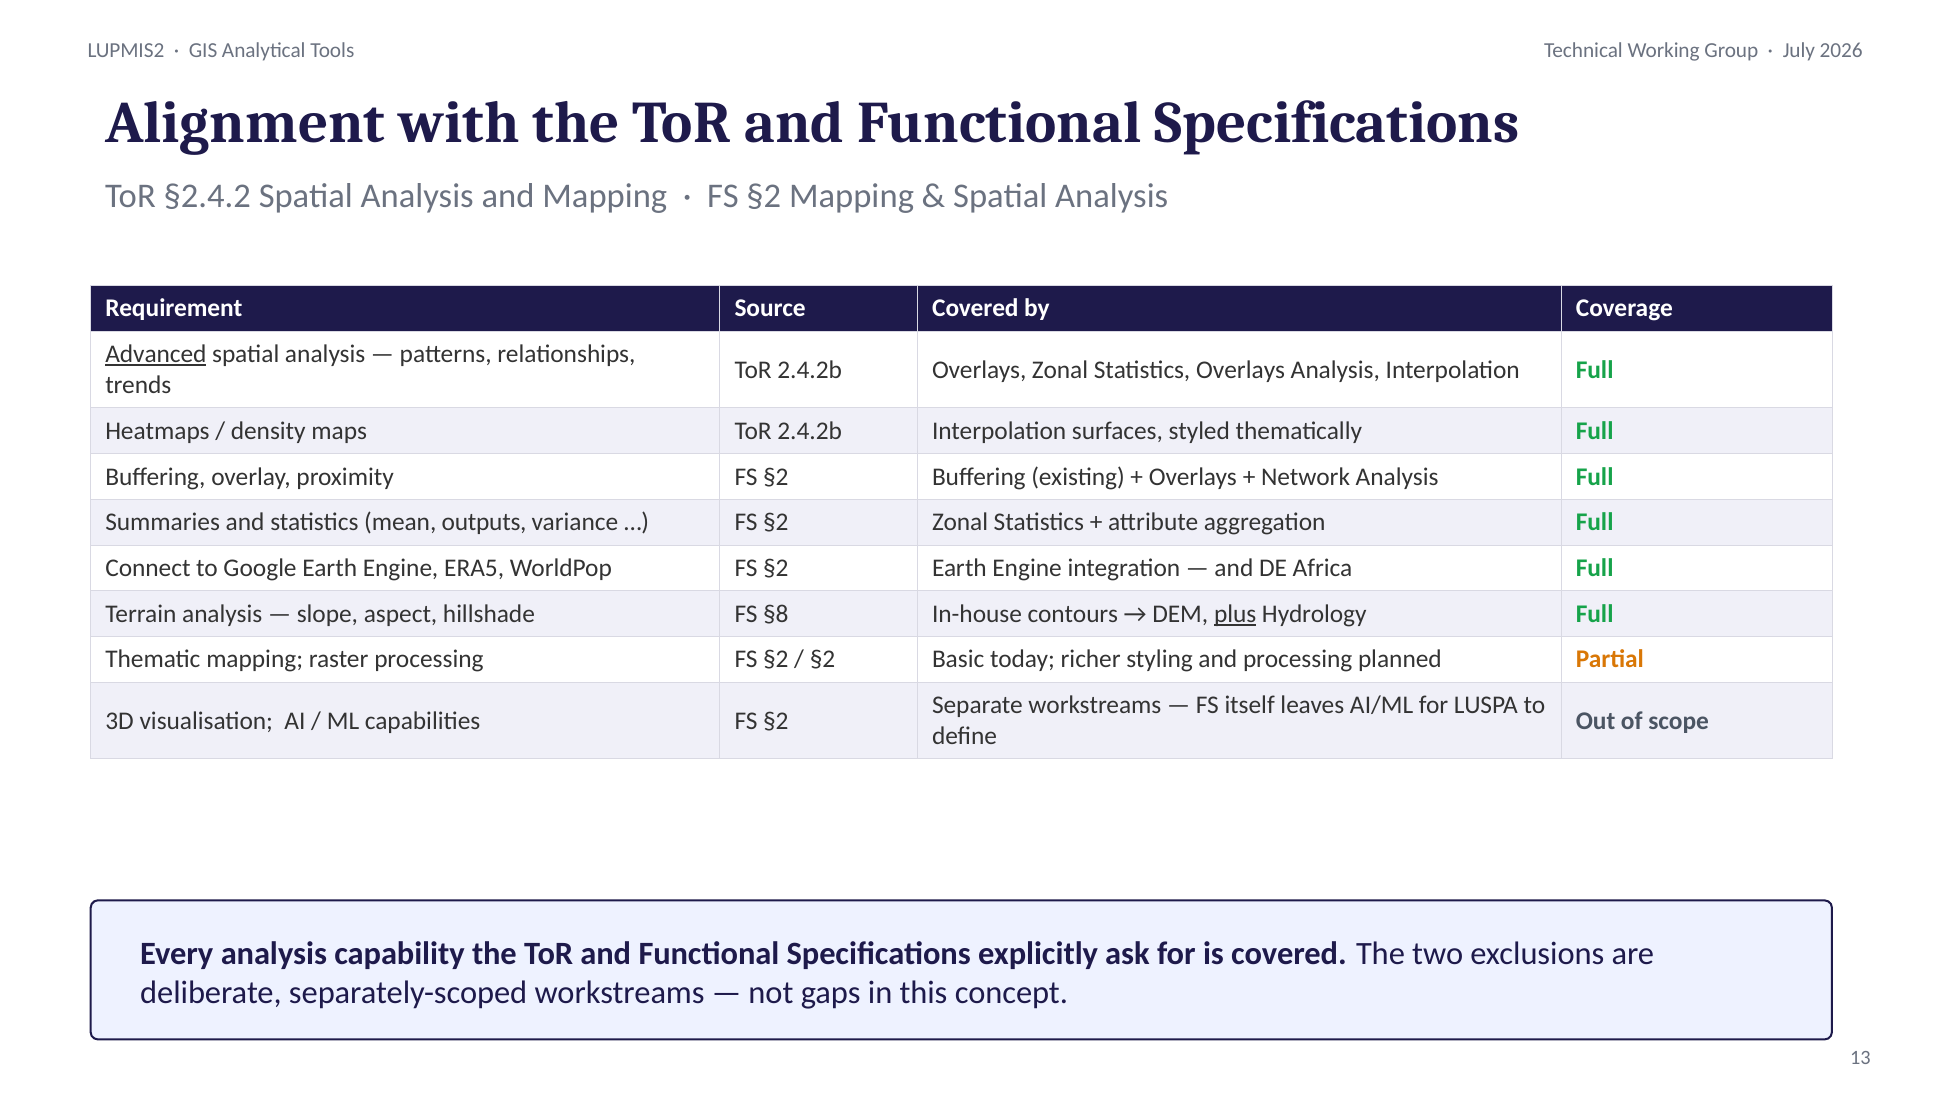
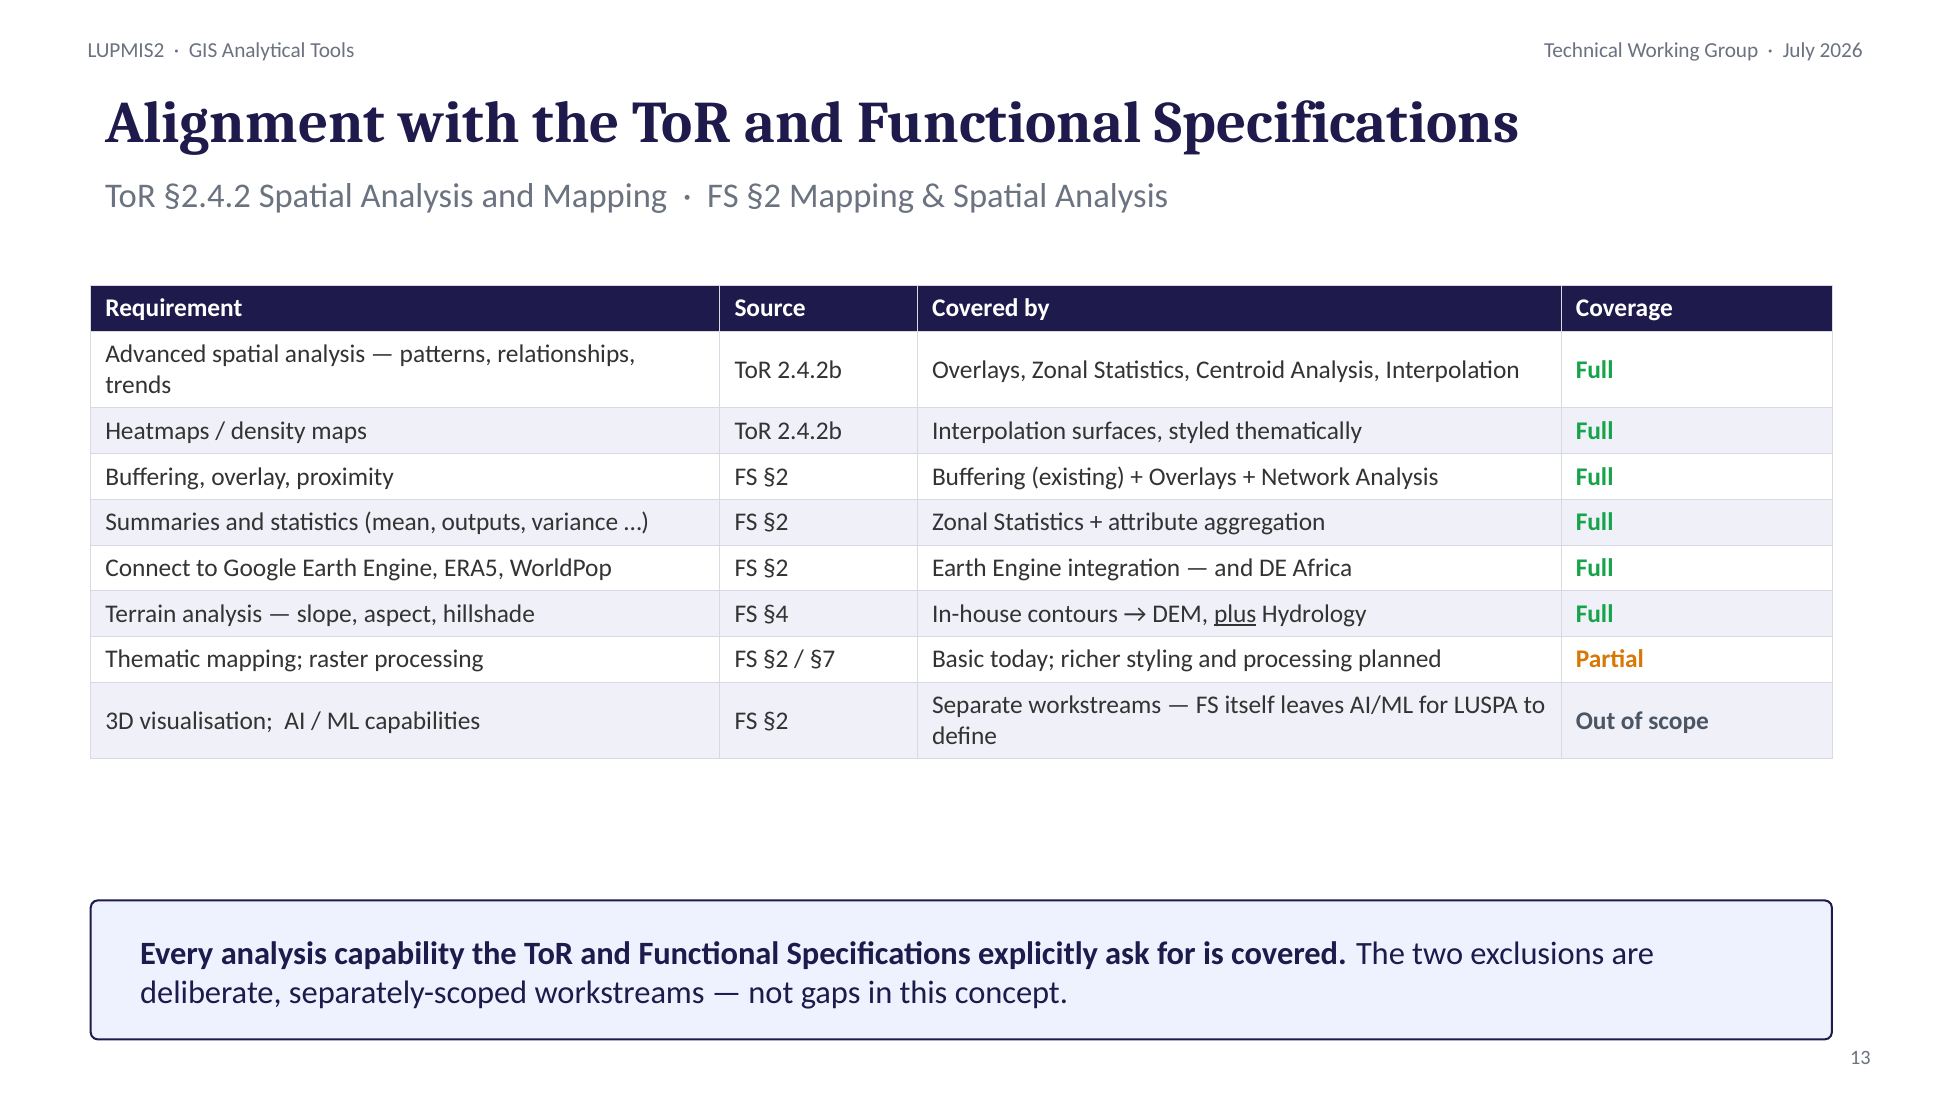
Advanced underline: present -> none (156, 354)
Statistics Overlays: Overlays -> Centroid (1241, 370)
§8: §8 -> §4 (776, 613)
§2: §2 -> §7 (823, 659)
